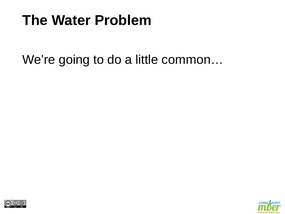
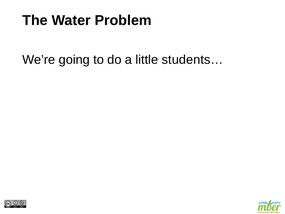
common…: common… -> students… (192, 60)
